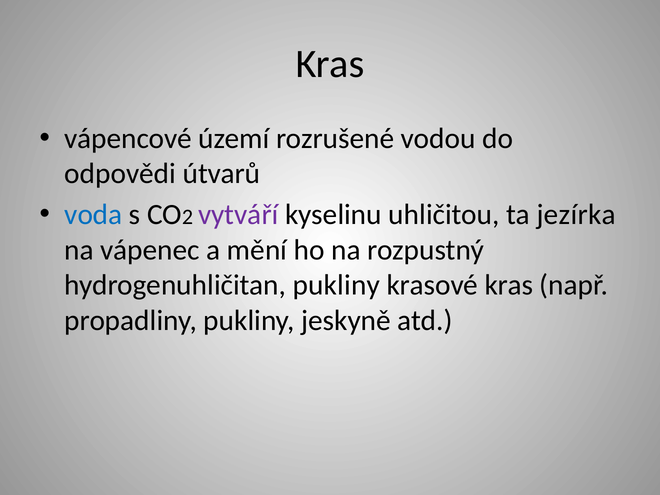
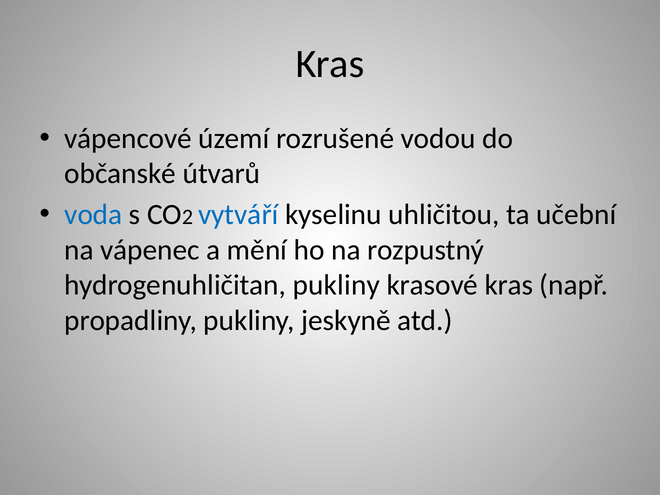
odpovědi: odpovědi -> občanské (120, 174)
vytváří colour: purple -> blue (238, 215)
jezírka: jezírka -> učební (576, 215)
